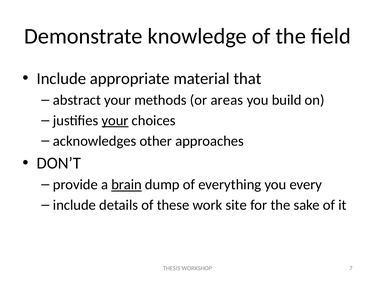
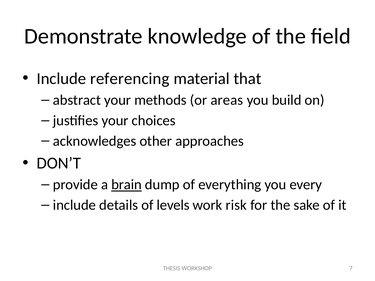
appropriate: appropriate -> referencing (130, 79)
your underline: present -> none (115, 121)
these: these -> levels (173, 205)
site: site -> risk (236, 205)
